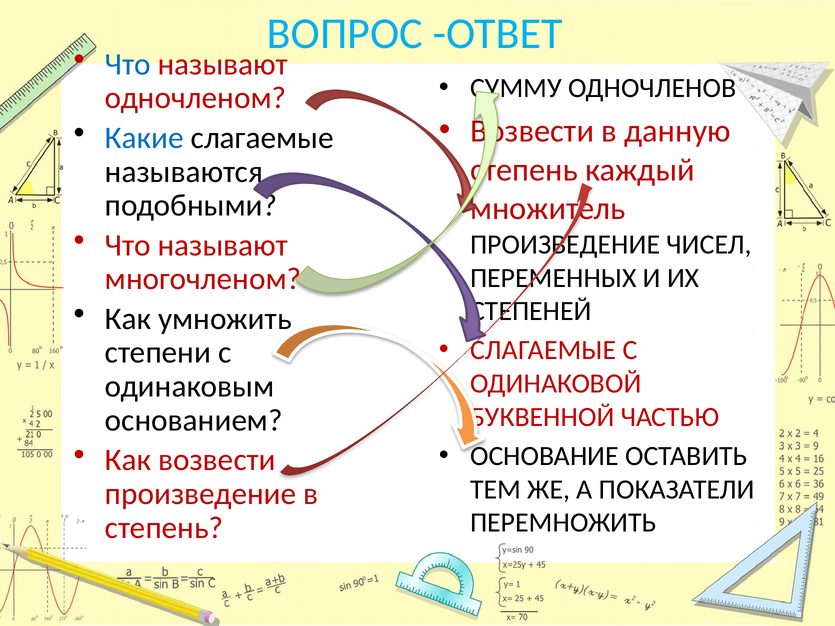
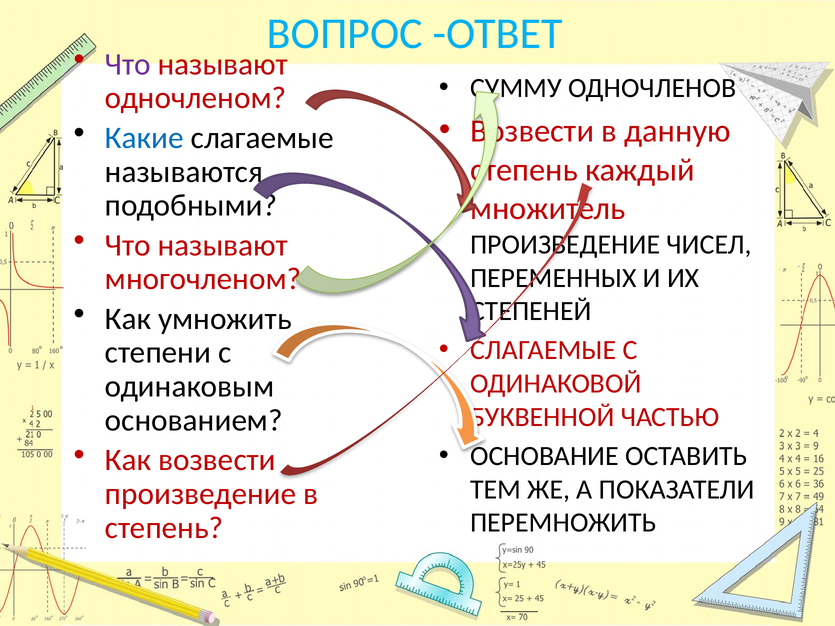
Что colour: blue -> purple (128, 64)
